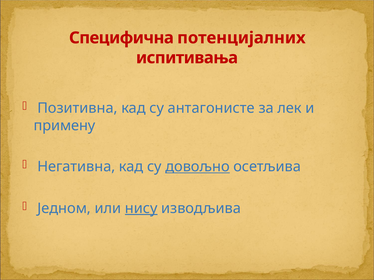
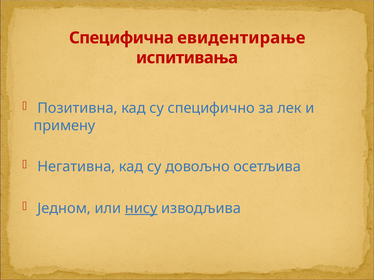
потенцијалних: потенцијалних -> евидентирање (241, 38)
антагонисте: антагонисте -> специфично (211, 108)
довољно underline: present -> none (198, 167)
